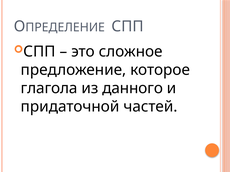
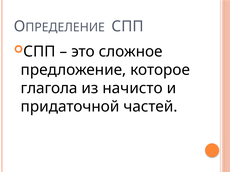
данного: данного -> начисто (133, 88)
